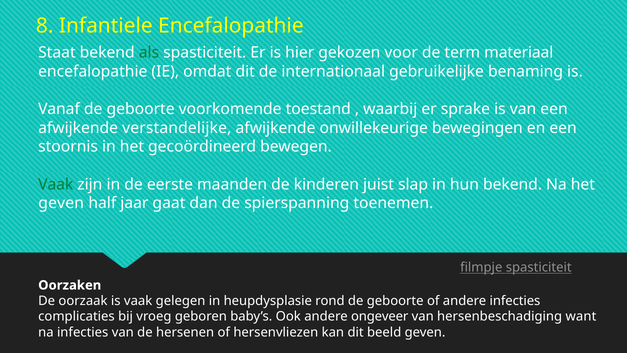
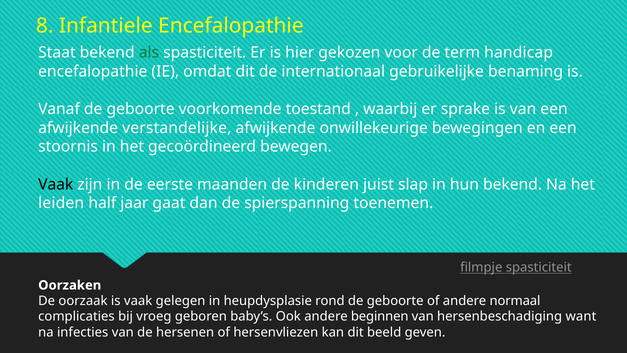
materiaal: materiaal -> handicap (519, 53)
Vaak colour: green -> black (56, 184)
geven: geven -> leiden (61, 203)
andere infecties: infecties -> normaal (515, 301)
ongeveer: ongeveer -> beginnen (380, 316)
